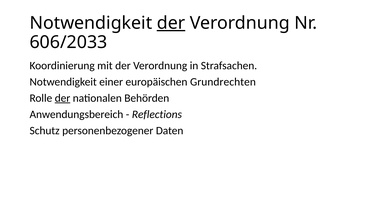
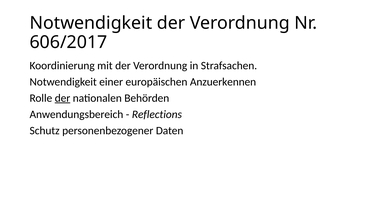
der underline: present -> none (171, 23)
606/2033: 606/2033 -> 606/2017 (68, 42)
Grundrechten: Grundrechten -> Anzuerkennen (223, 82)
